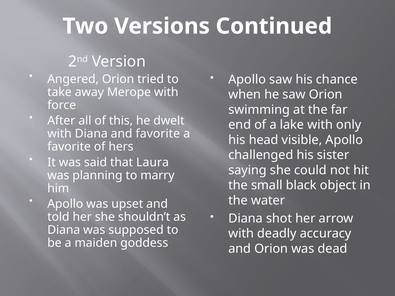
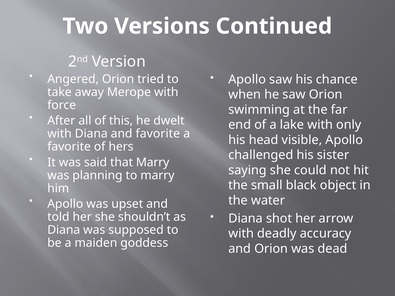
that Laura: Laura -> Marry (153, 162)
